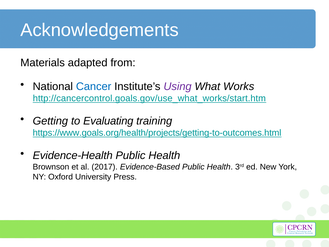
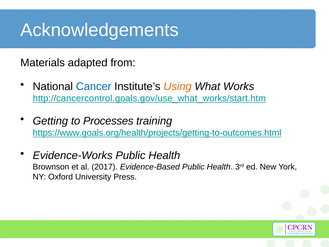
Using colour: purple -> orange (178, 86)
Evaluating: Evaluating -> Processes (108, 121)
Evidence-Health: Evidence-Health -> Evidence-Works (73, 155)
